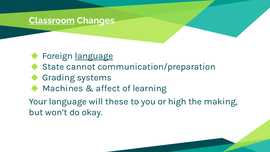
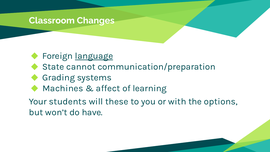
Classroom underline: present -> none (52, 20)
Your language: language -> students (68, 101)
high: high -> with (177, 101)
making: making -> options (221, 101)
okay: okay -> have (92, 112)
